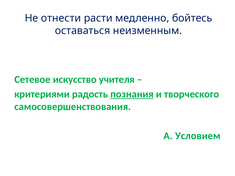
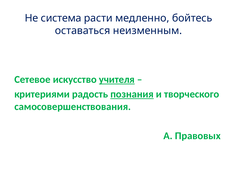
отнести: отнести -> система (61, 18)
учителя underline: none -> present (117, 80)
Условием: Условием -> Правовых (198, 136)
